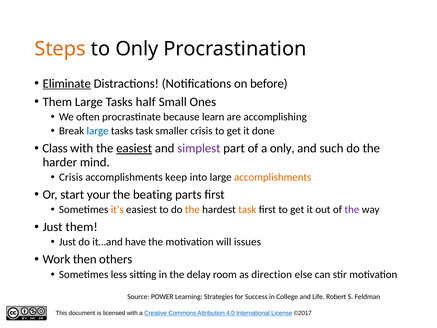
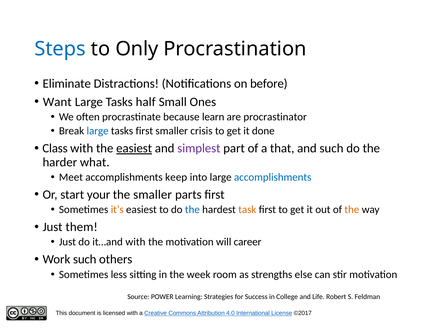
Steps colour: orange -> blue (60, 49)
Eliminate underline: present -> none (67, 83)
Them: Them -> Want (57, 102)
accomplishing: accomplishing -> procrastinator (275, 117)
tasks task: task -> first (144, 131)
a only: only -> that (282, 148)
mind: mind -> what (95, 162)
Crisis: Crisis -> Meet (71, 177)
accomplishments colour: orange -> blue (273, 177)
the beating: beating -> smaller (153, 194)
the colour: orange -> blue (192, 209)
the colour: purple -> orange (352, 209)
it…and have: have -> with (135, 242)
issues: issues -> career (248, 242)
Work then: then -> such (85, 259)
delay: delay -> week (199, 274)
direction: direction -> strengths (272, 274)
